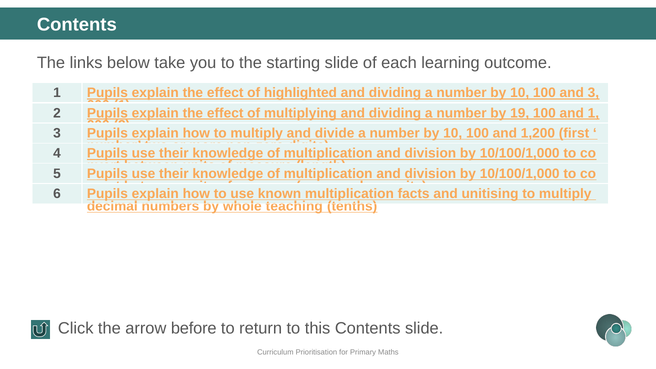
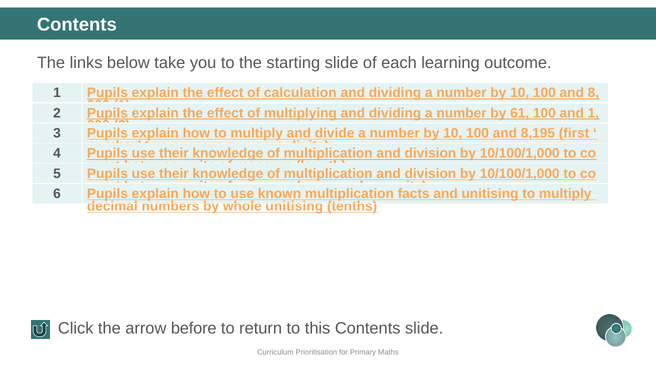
highlighted: highlighted -> calculation (300, 93)
and 3: 3 -> 8 (593, 93)
19: 19 -> 61 (520, 113)
1,200: 1,200 -> 8,195 (538, 133)
whole teaching: teaching -> unitising (294, 206)
